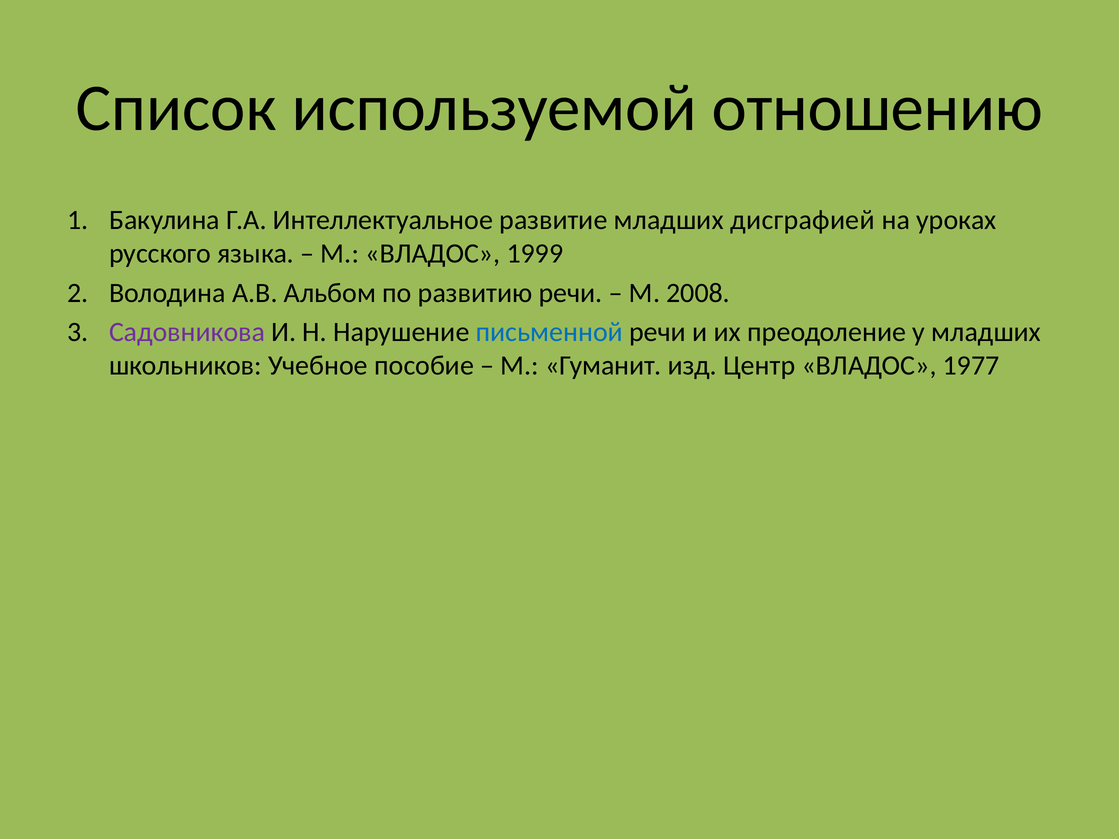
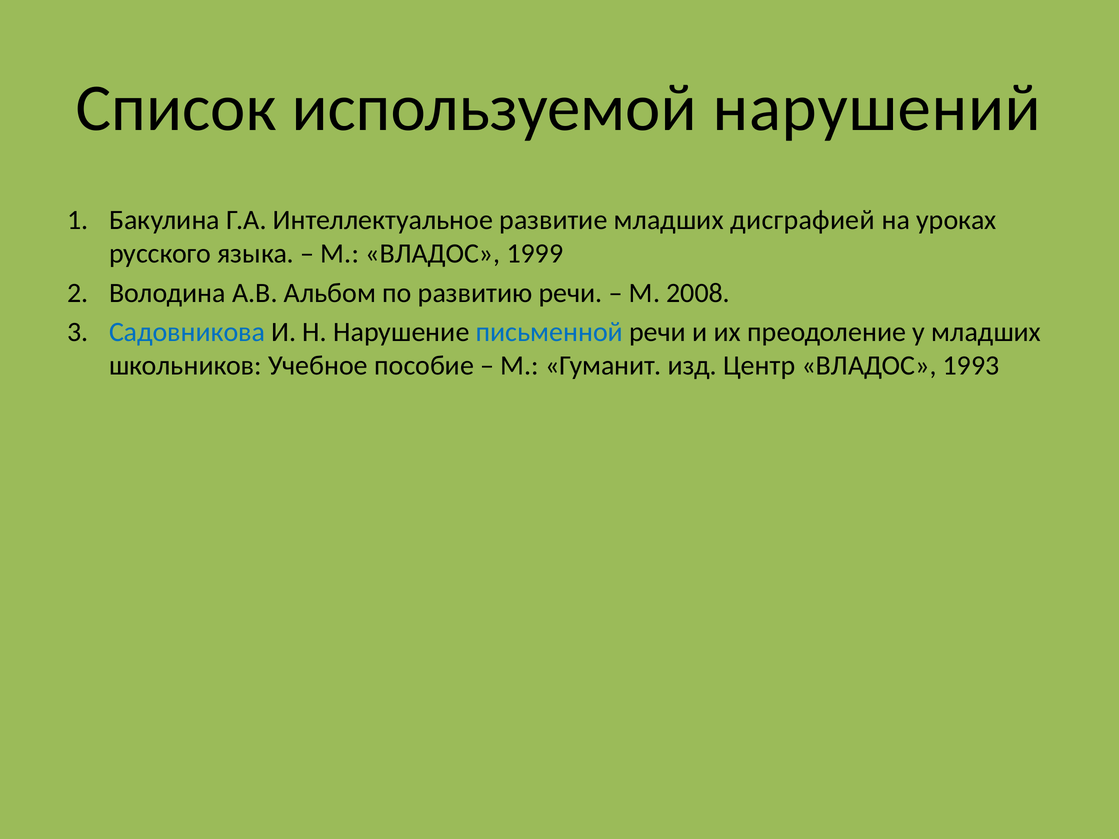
отношению: отношению -> нарушений (877, 108)
Садовникова colour: purple -> blue (187, 332)
1977: 1977 -> 1993 (971, 366)
